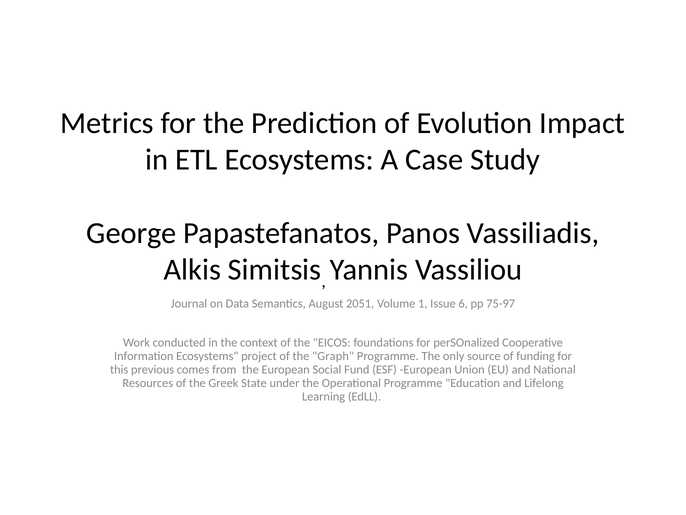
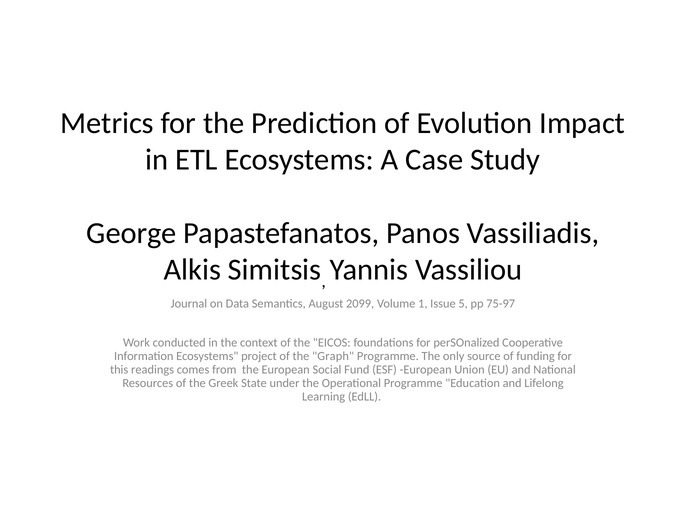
2051: 2051 -> 2099 (360, 303)
6: 6 -> 5 (463, 303)
previous: previous -> readings (153, 369)
